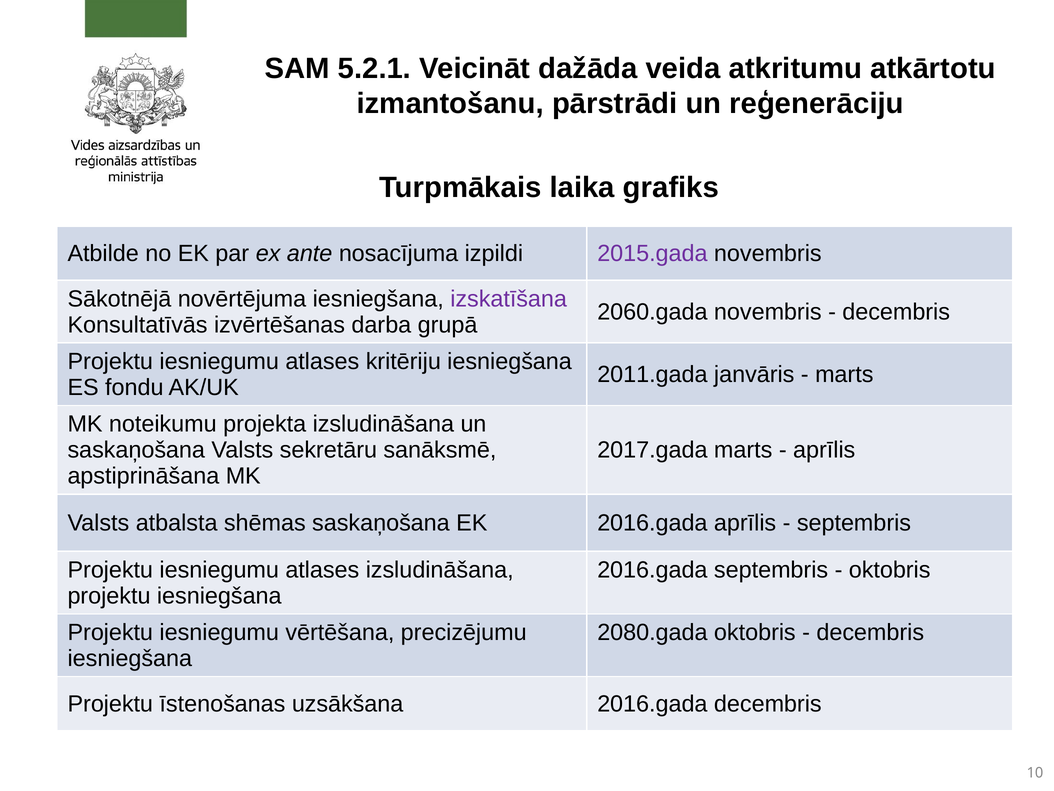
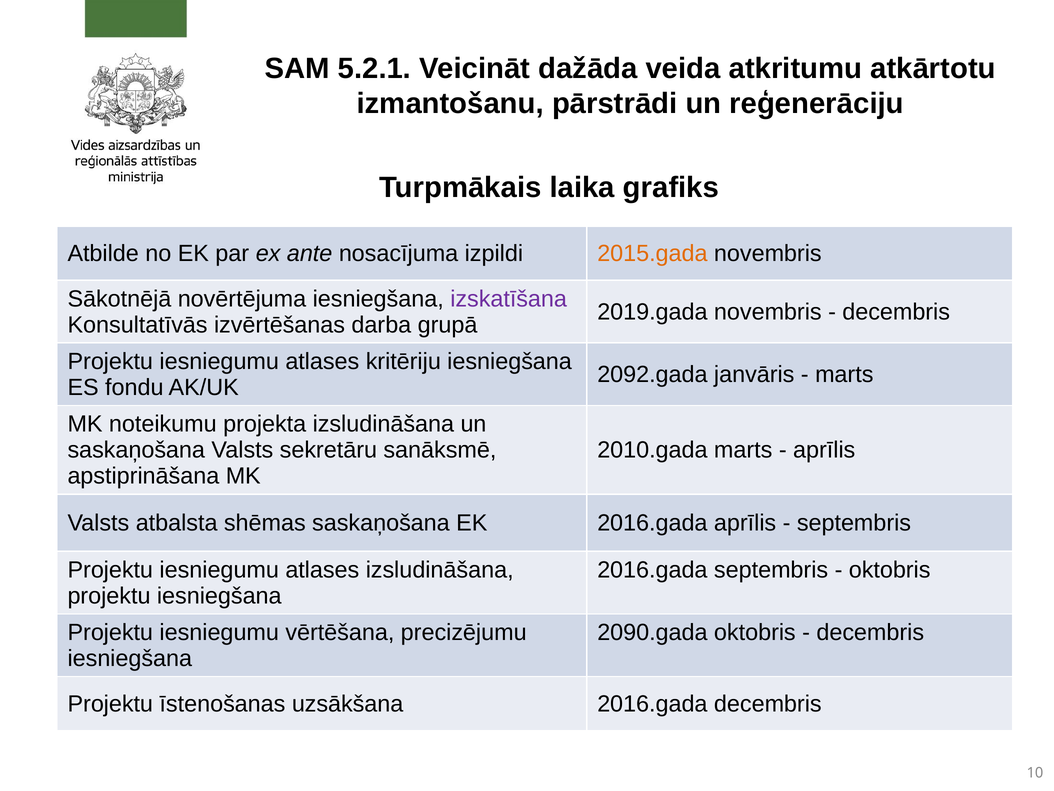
2015.gada colour: purple -> orange (652, 253)
2060.gada: 2060.gada -> 2019.gada (652, 312)
2011.gada: 2011.gada -> 2092.gada (652, 374)
2017.gada: 2017.gada -> 2010.gada (652, 450)
2080.gada: 2080.gada -> 2090.gada (652, 632)
